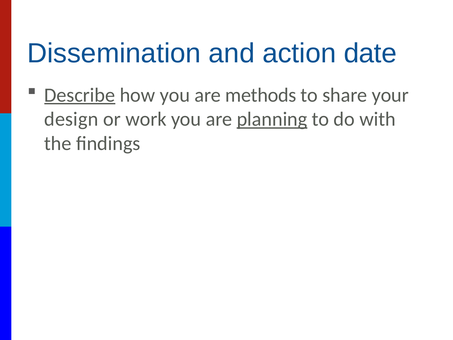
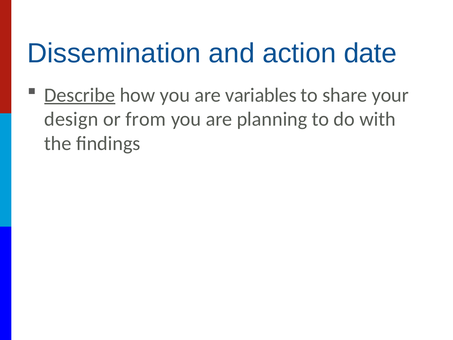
methods: methods -> variables (261, 95)
work: work -> from (146, 119)
planning underline: present -> none (272, 119)
